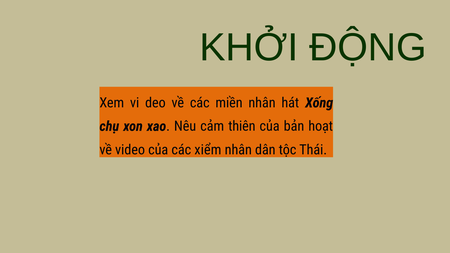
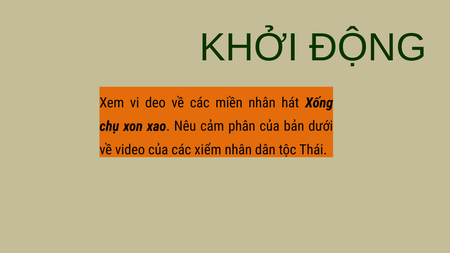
thiên: thiên -> phân (242, 126)
hoạt: hoạt -> dưới (321, 126)
